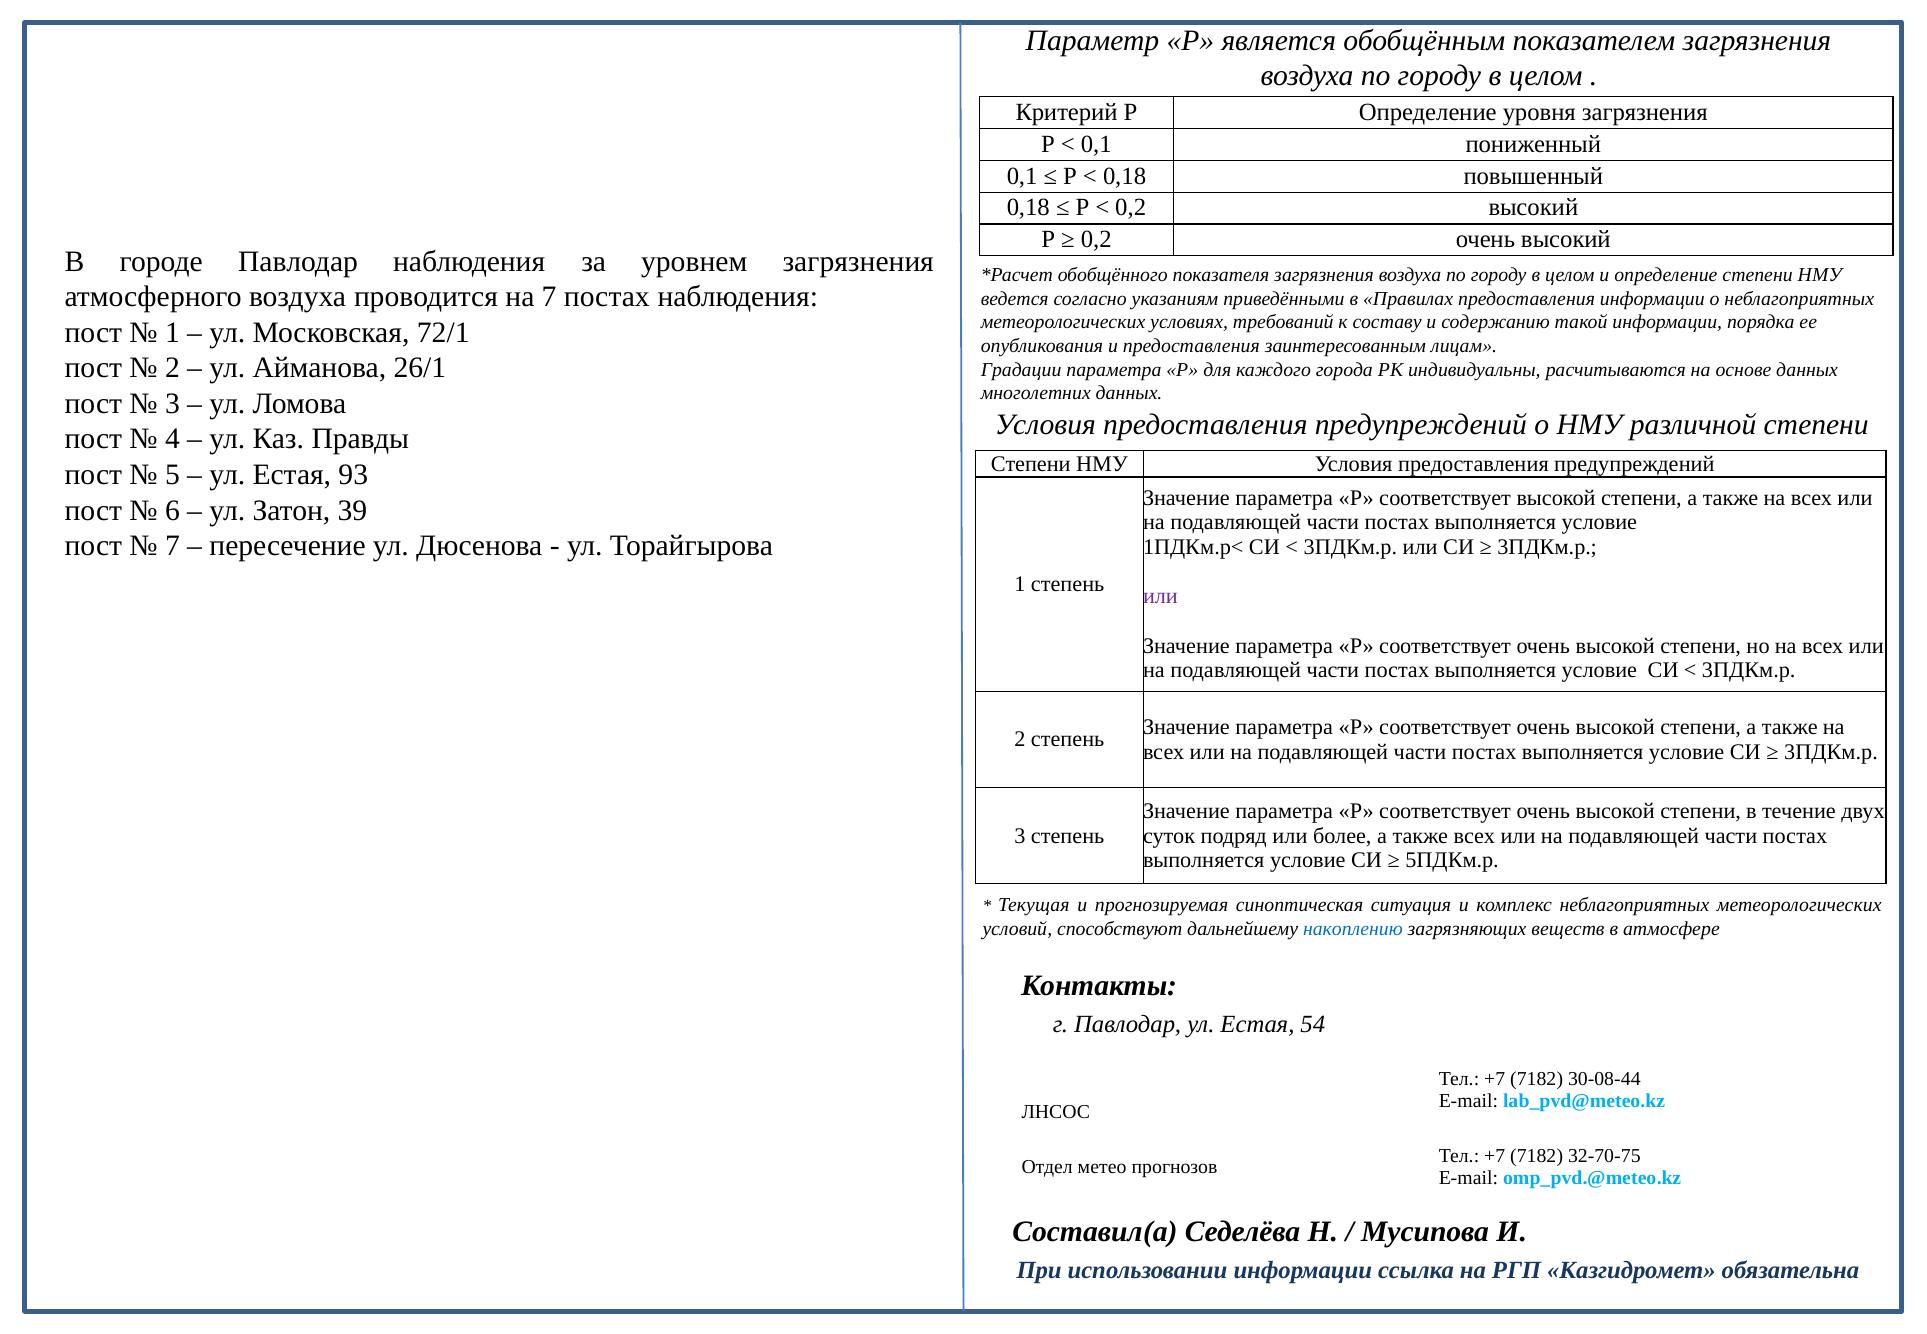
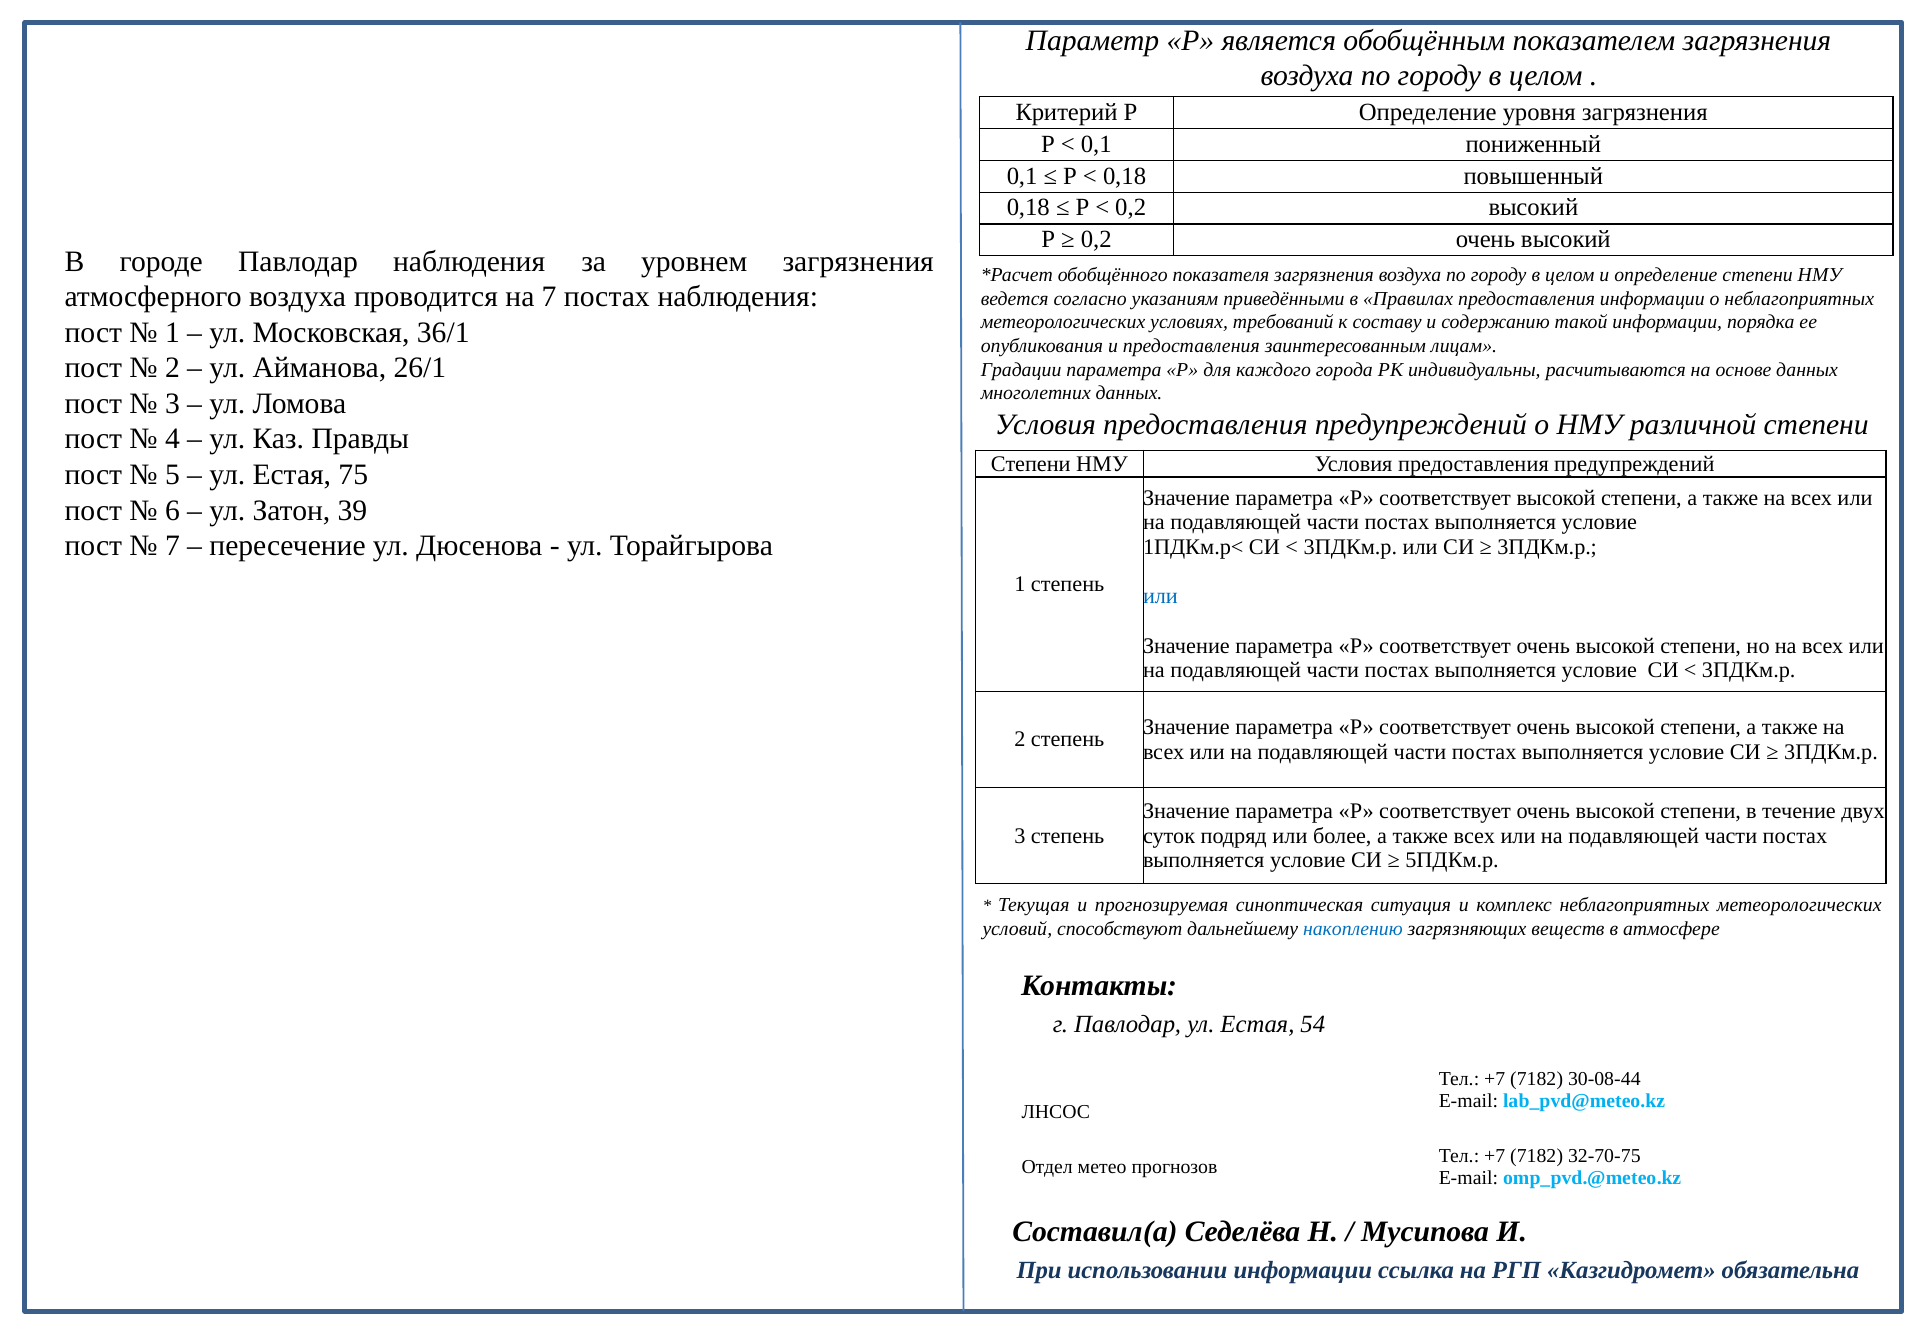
72/1: 72/1 -> 36/1 (443, 332)
93: 93 -> 75 (353, 475)
или colour: purple -> blue (1161, 597)
